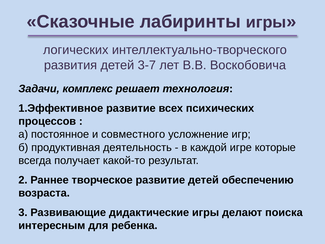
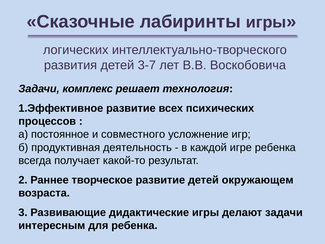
игре которые: которые -> ребенка (275, 147)
обеспечению: обеспечению -> окружающем (258, 180)
делают поиска: поиска -> задачи (284, 212)
